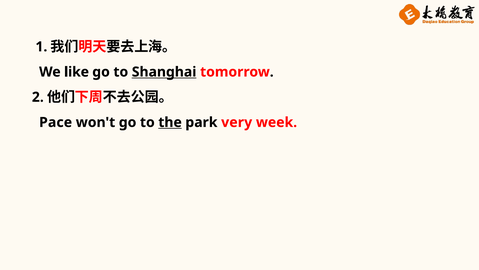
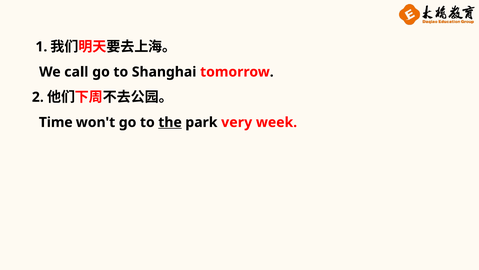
like: like -> call (76, 72)
Shanghai underline: present -> none (164, 72)
Pace: Pace -> Time (56, 122)
